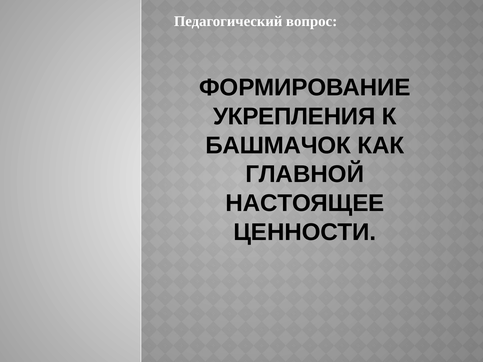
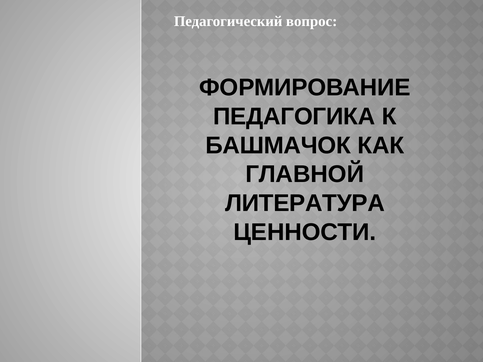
УКРЕПЛЕНИЯ: УКРЕПЛЕНИЯ -> ПЕДАГОГИКА (294, 117)
НАСТОЯЩЕЕ: НАСТОЯЩЕЕ -> ЛИТЕРАТУРА (305, 203)
